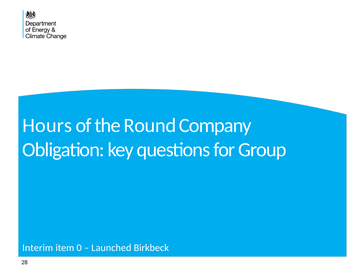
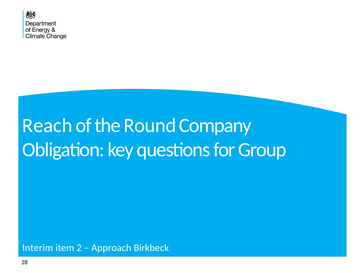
Hours: Hours -> Reach (47, 125)
0: 0 -> 2 (79, 248)
Launched: Launched -> Approach (111, 248)
